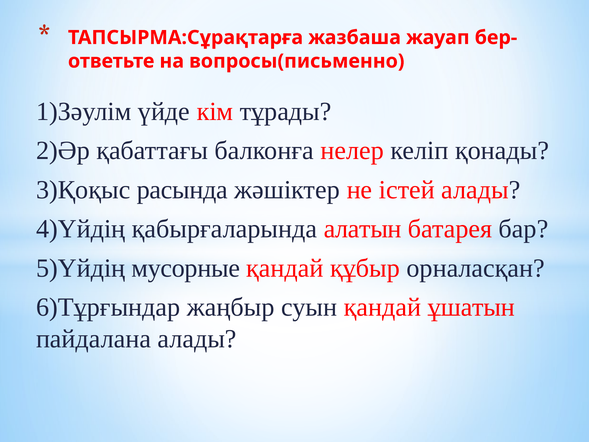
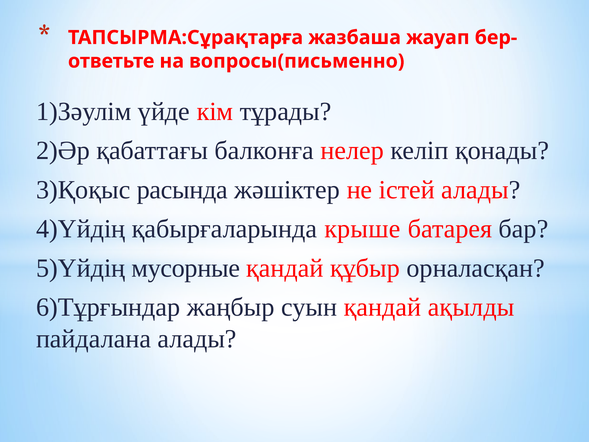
алатын: алатын -> крыше (362, 229)
ұшатын: ұшатын -> ақылды (471, 307)
